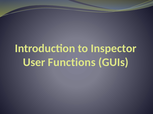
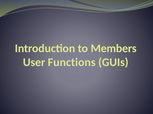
Inspector: Inspector -> Members (114, 49)
